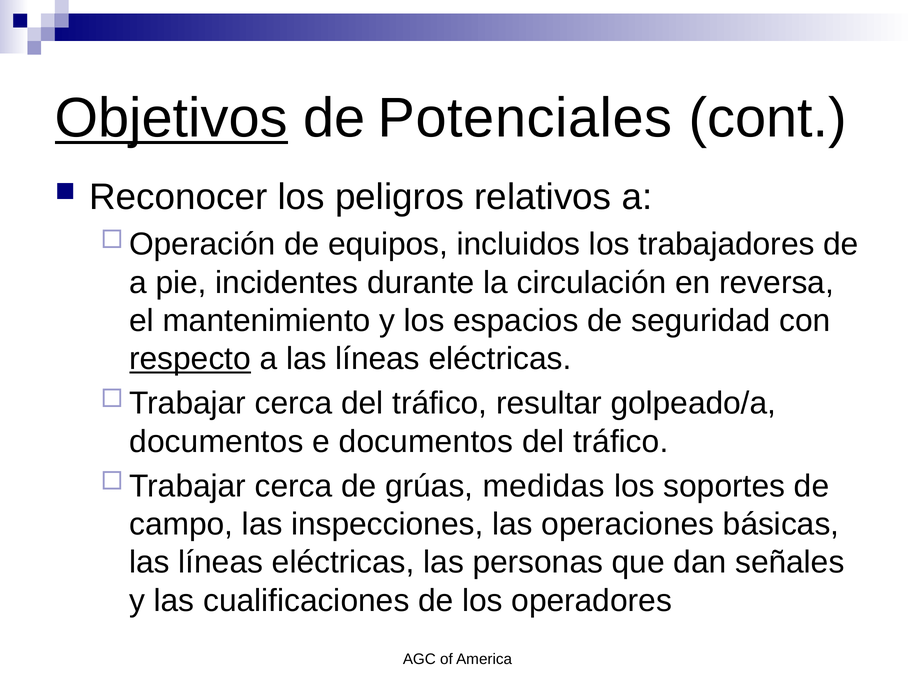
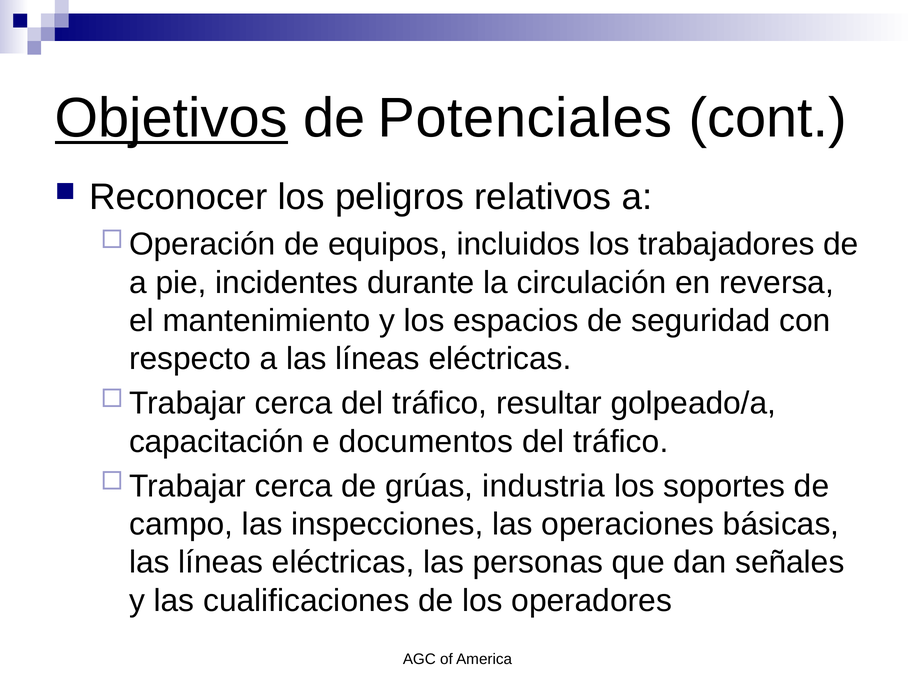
respecto underline: present -> none (190, 359)
documentos: documentos -> capacitación (217, 441)
medidas: medidas -> industria (544, 486)
